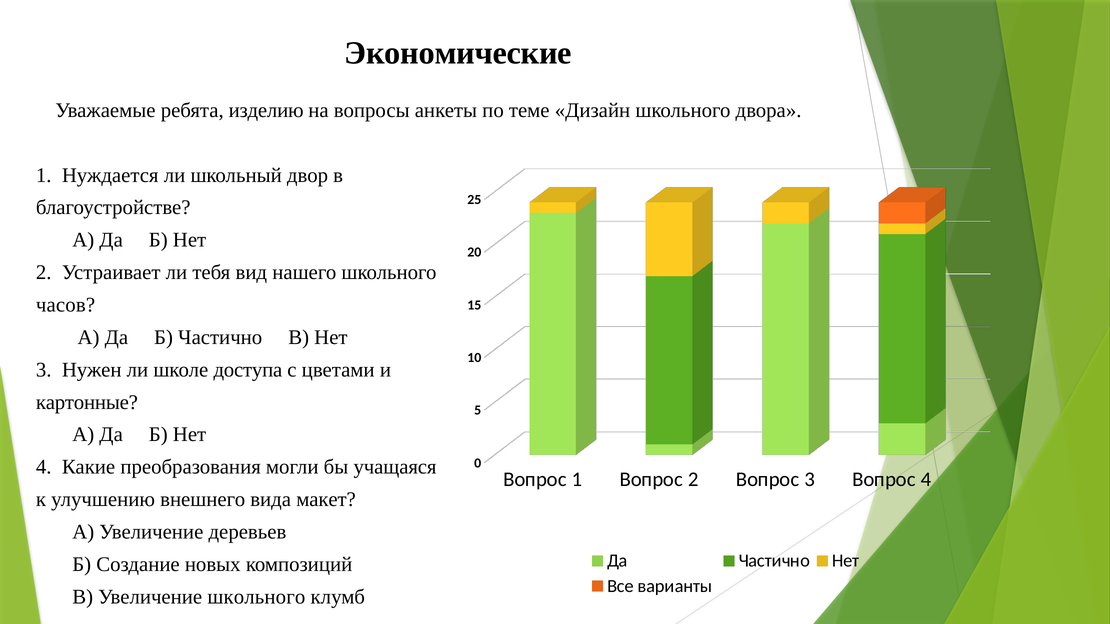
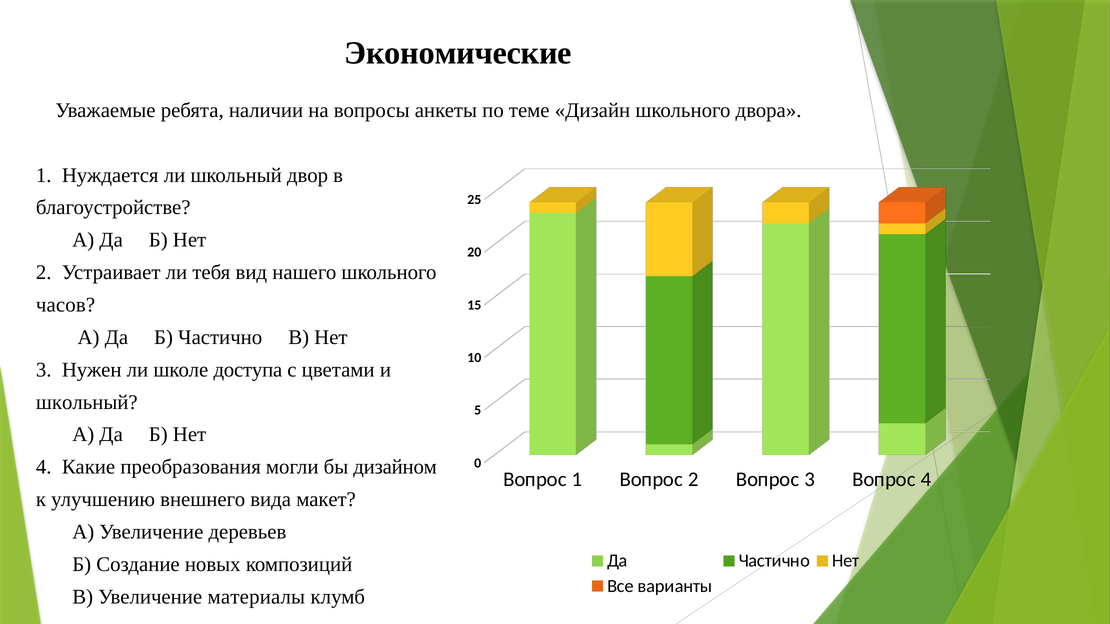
изделию: изделию -> наличии (266, 110)
картонные: картонные -> школьный (87, 402)
учащаяся: учащаяся -> дизайном (395, 467)
Увеличение школьного: школьного -> материалы (256, 597)
